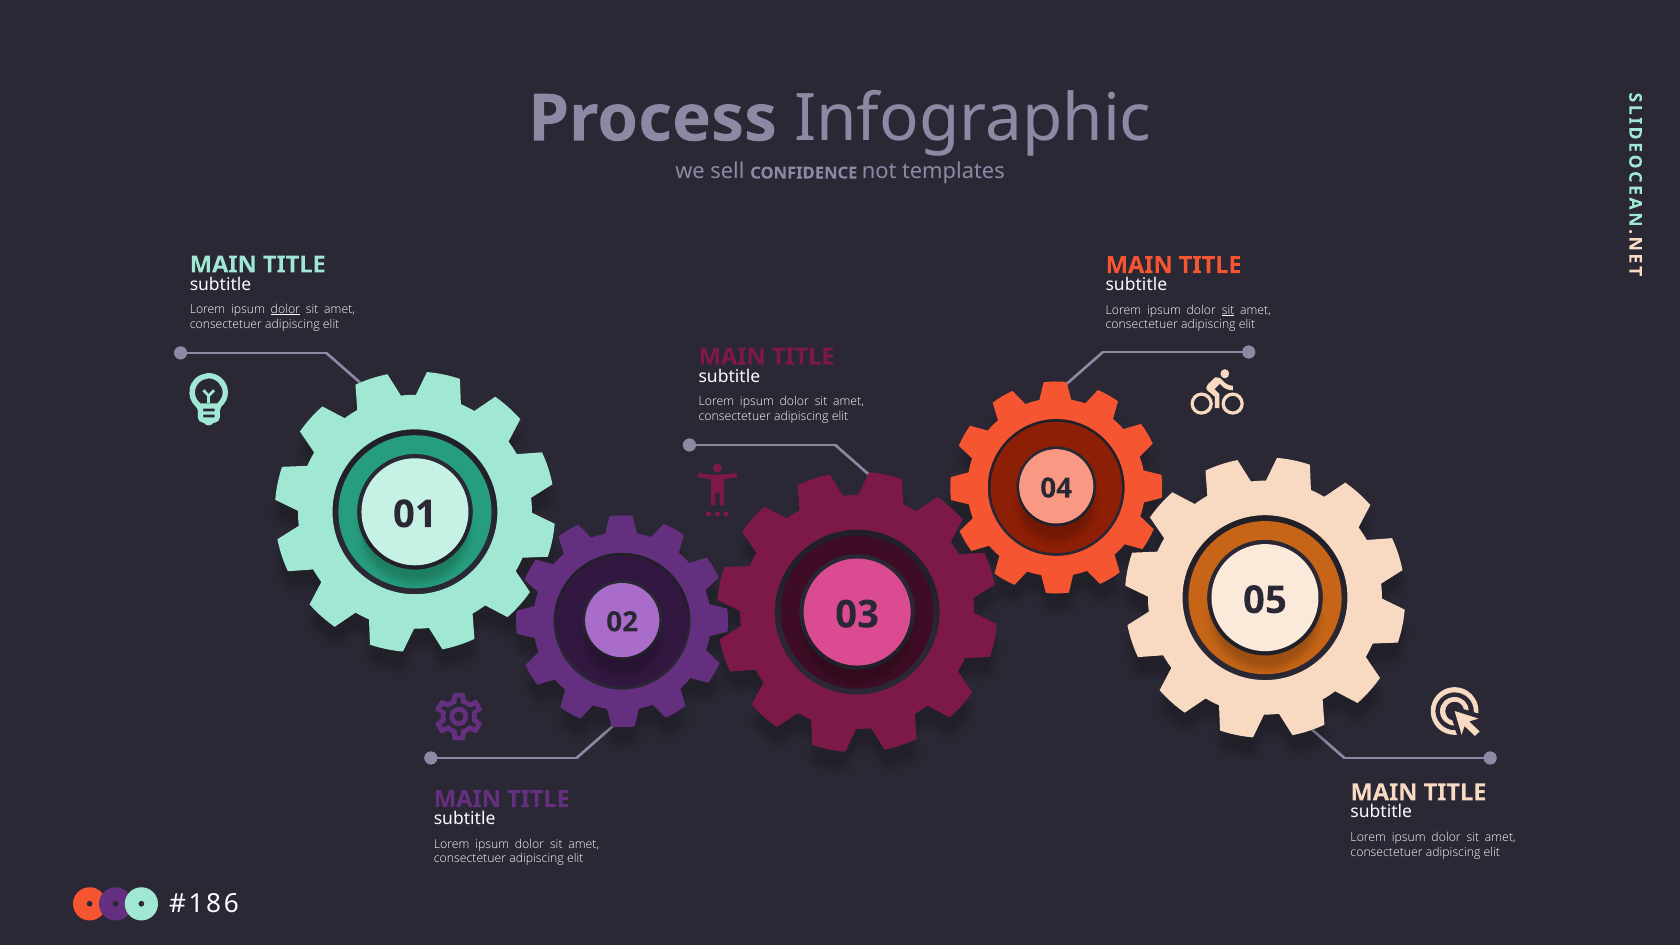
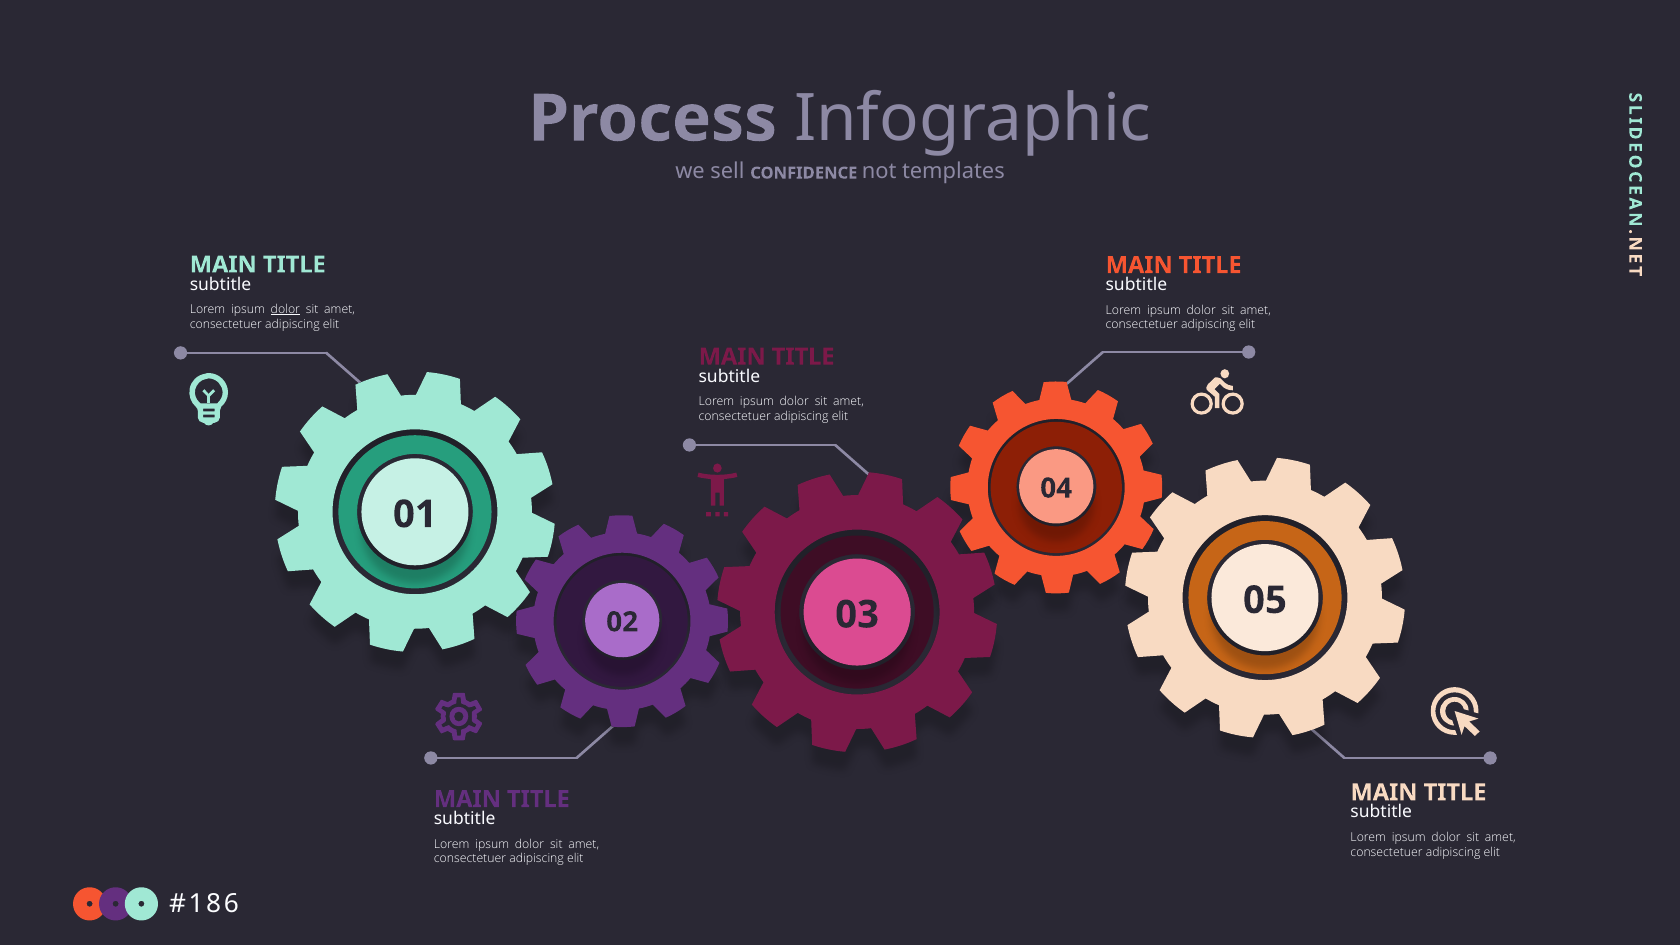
sit underline: present -> none (1228, 310)
